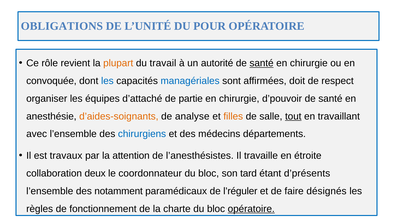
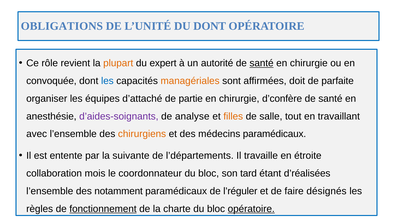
DU POUR: POUR -> DONT (210, 26)
travail: travail -> expert (163, 63)
managériales colour: blue -> orange (190, 81)
respect: respect -> parfaite (338, 81)
d’pouvoir: d’pouvoir -> d’confère (282, 99)
d’aides-soignants colour: orange -> purple (119, 116)
tout underline: present -> none (293, 116)
chirurgiens colour: blue -> orange (142, 134)
médecins départements: départements -> paramédicaux (274, 134)
travaux: travaux -> entente (66, 156)
attention: attention -> suivante (131, 156)
l’anesthésistes: l’anesthésistes -> l’départements (200, 156)
deux: deux -> mois (95, 173)
d’présents: d’présents -> d’réalisées (307, 173)
fonctionnement underline: none -> present (103, 209)
